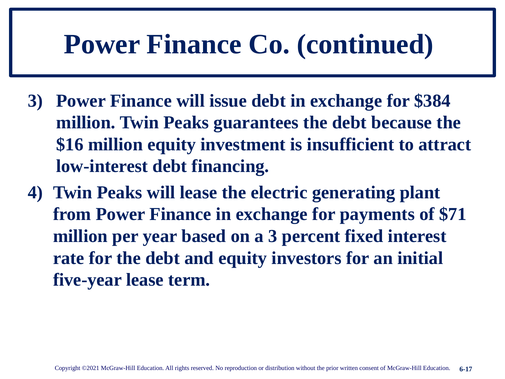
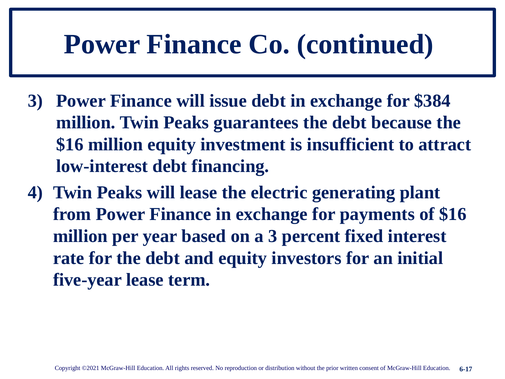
of $71: $71 -> $16 (453, 214)
